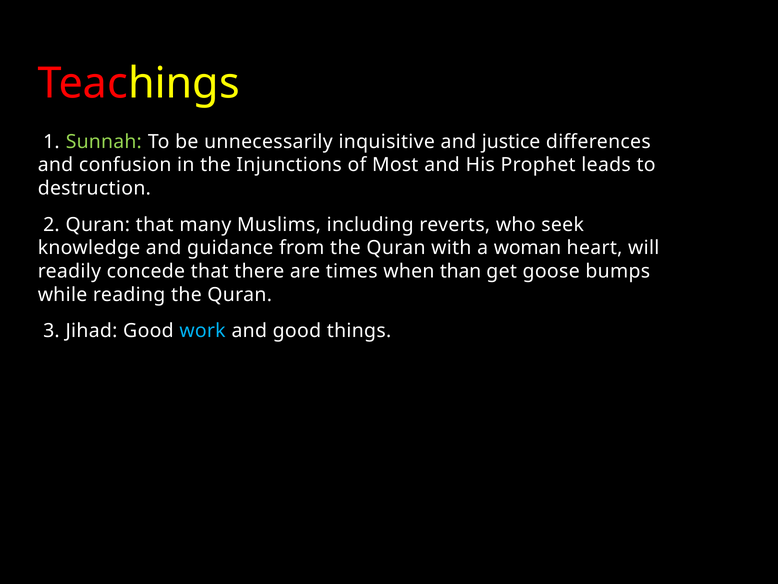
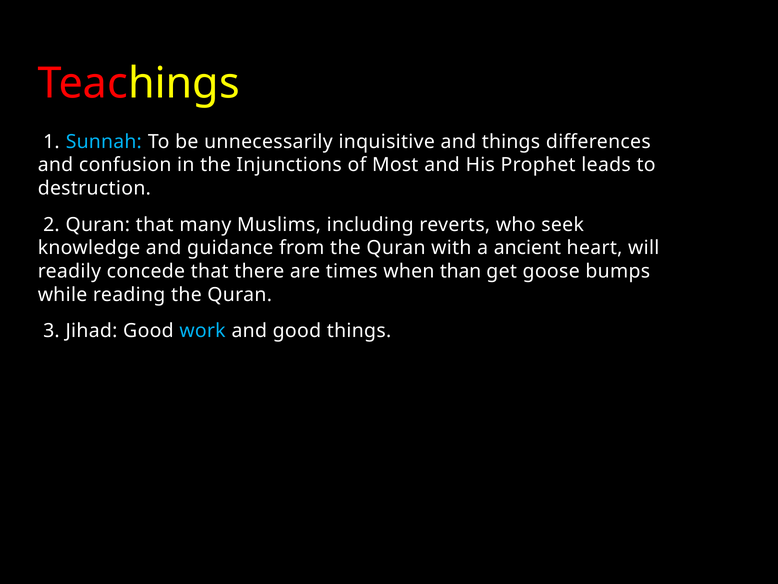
Sunnah colour: light green -> light blue (104, 141)
and justice: justice -> things (511, 141)
woman: woman -> ancient (527, 248)
